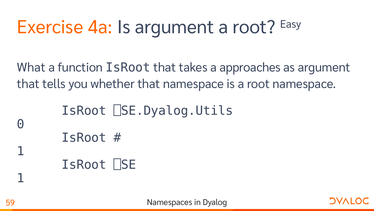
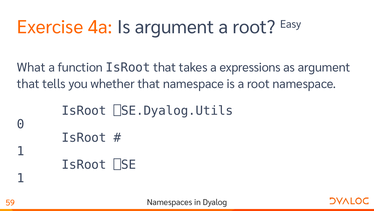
approaches: approaches -> expressions (250, 67)
